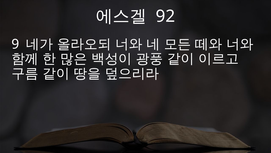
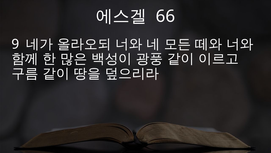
92: 92 -> 66 (165, 16)
